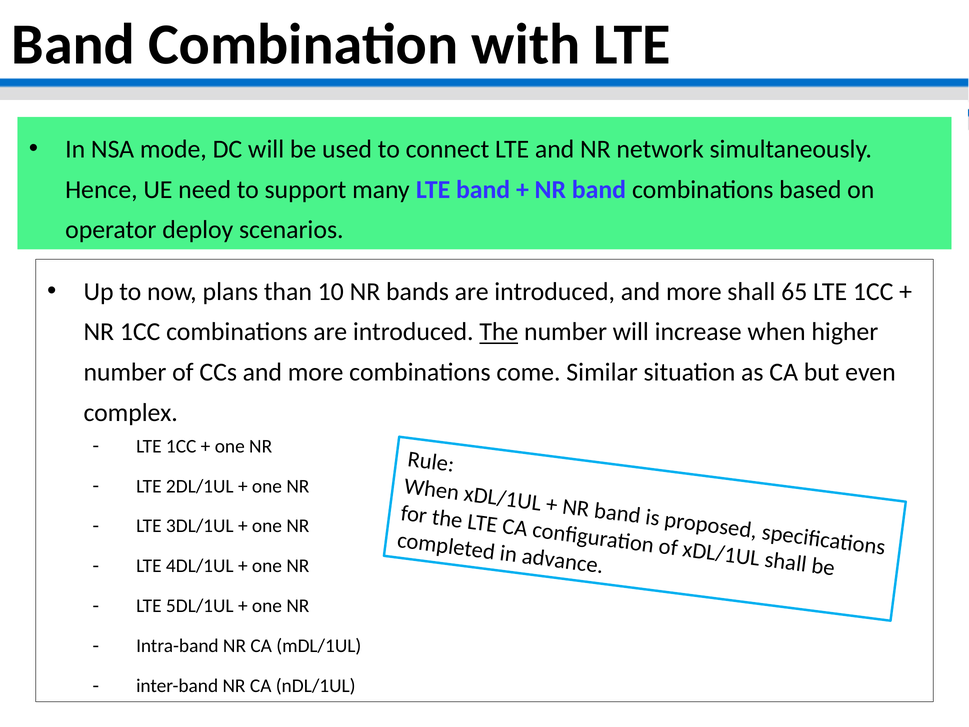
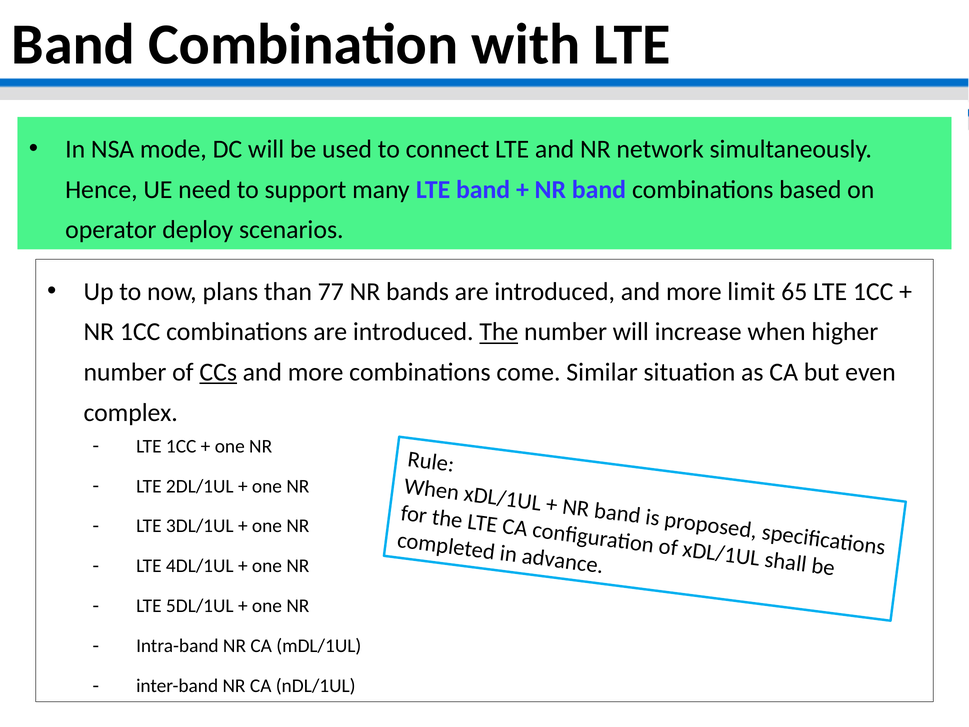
10: 10 -> 77 (331, 292)
more shall: shall -> limit (751, 292)
CCs underline: none -> present (218, 372)
